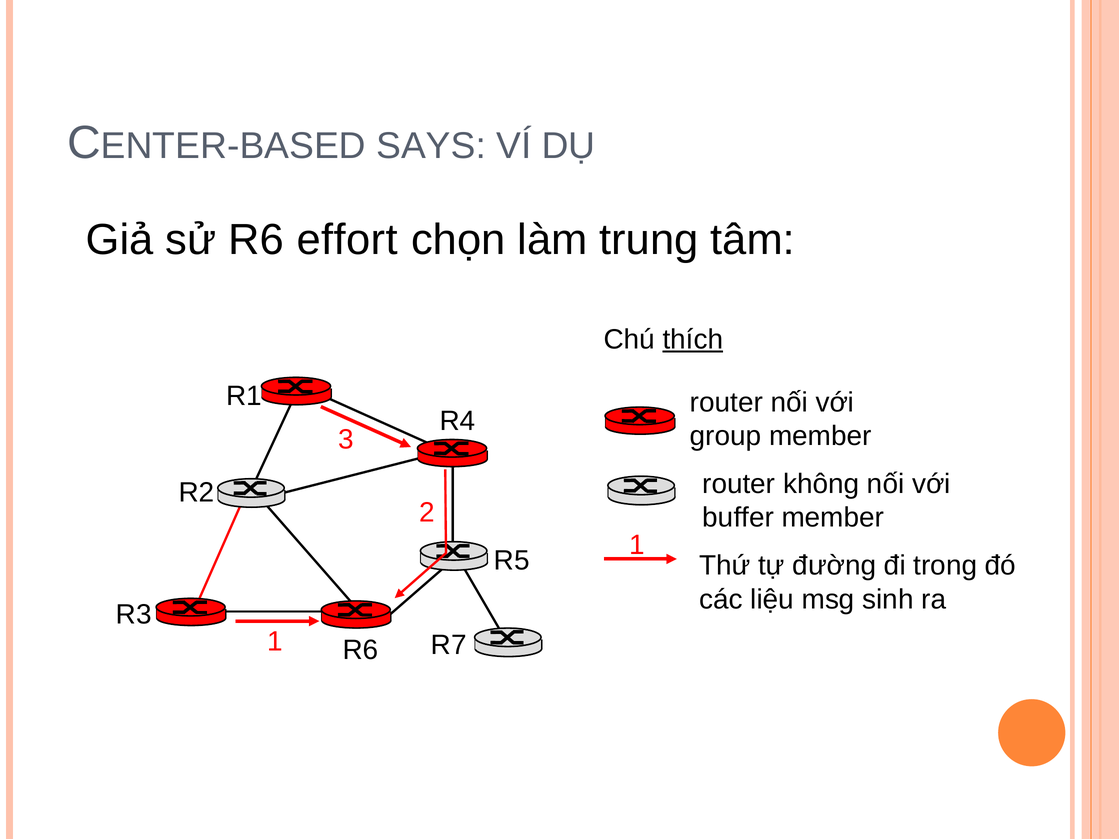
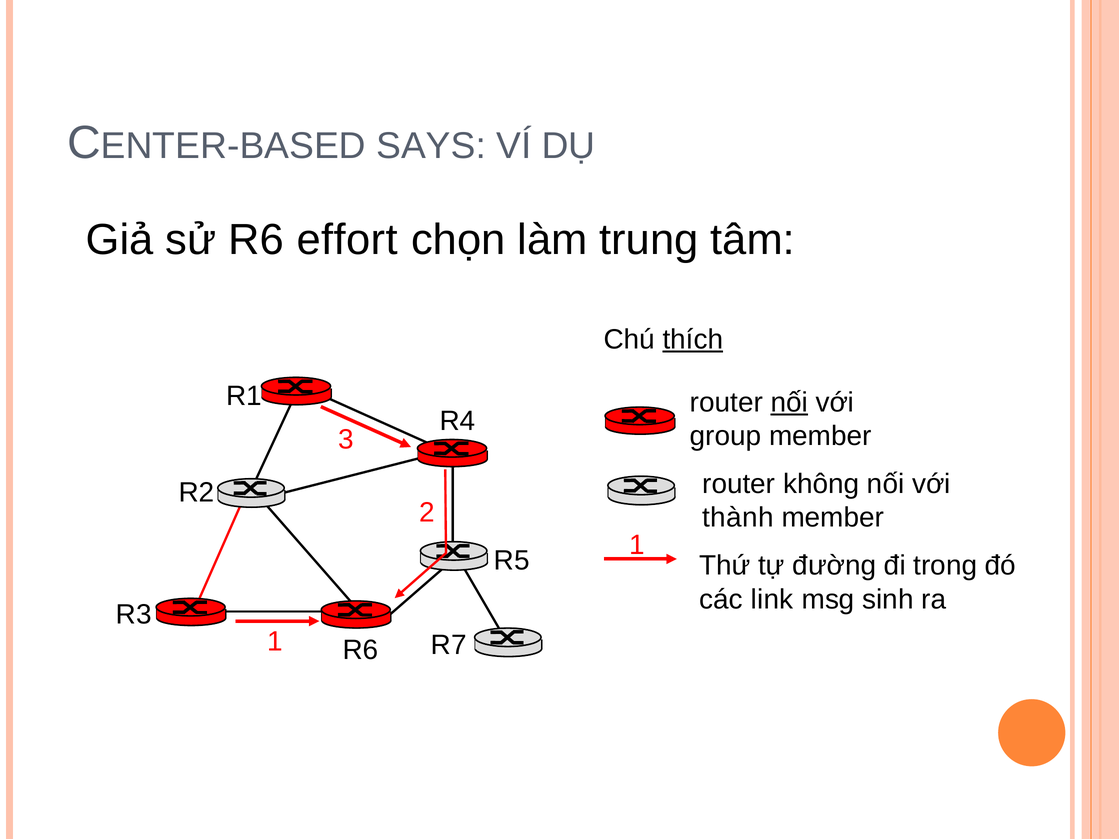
nối underline: none -> present (789, 403)
buffer: buffer -> thành (738, 518)
liệu: liệu -> link (772, 599)
